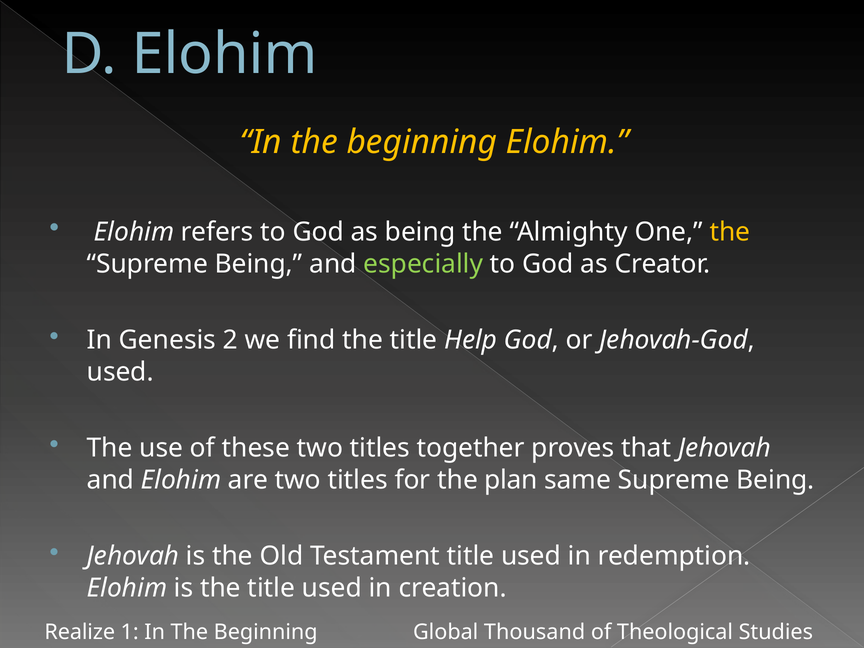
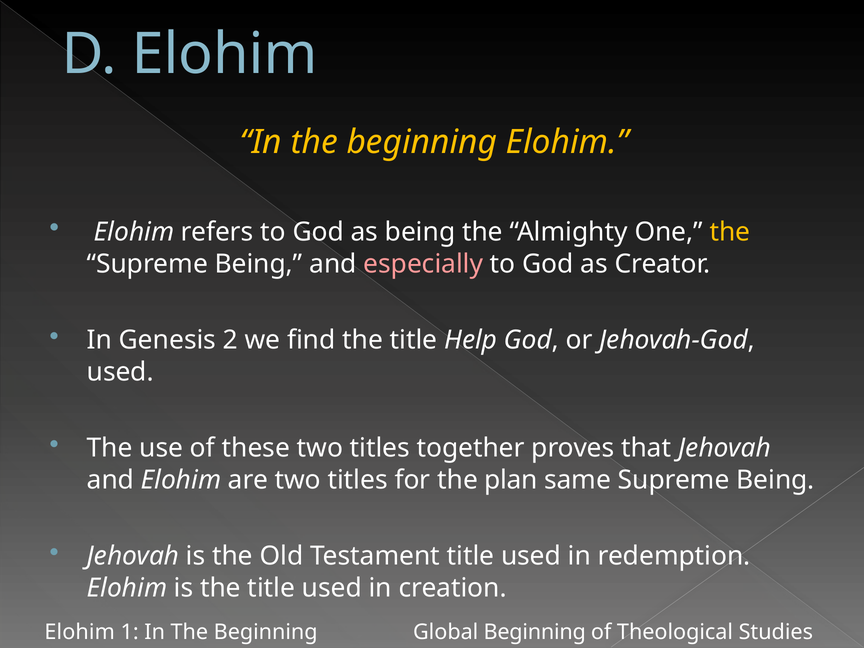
especially colour: light green -> pink (423, 264)
Realize: Realize -> Elohim (80, 632)
Global Thousand: Thousand -> Beginning (535, 632)
